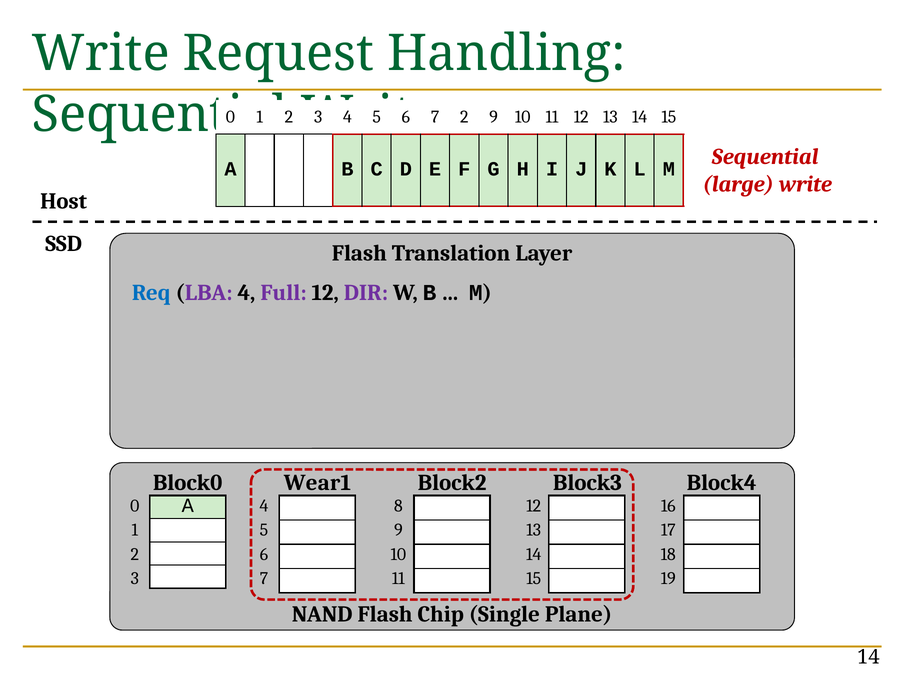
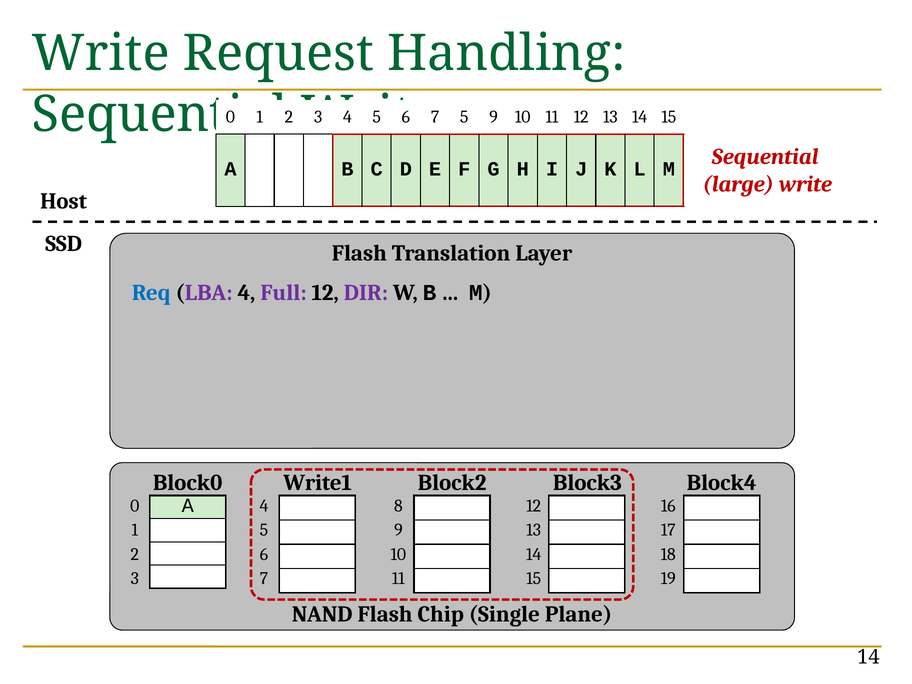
2: 2 -> 5 (464, 117)
Wear1: Wear1 -> Write1 (318, 483)
